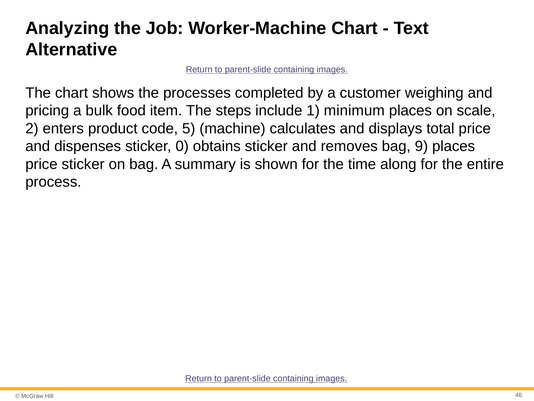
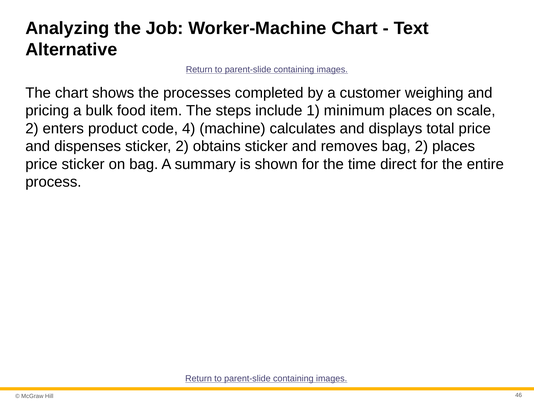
5: 5 -> 4 (189, 128)
sticker 0: 0 -> 2 (182, 146)
bag 9: 9 -> 2 (421, 146)
along: along -> direct (398, 164)
